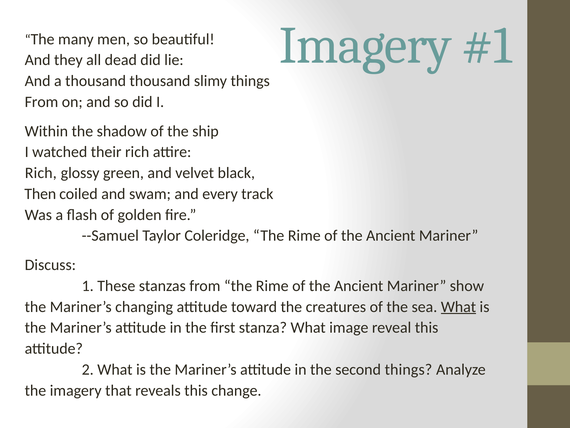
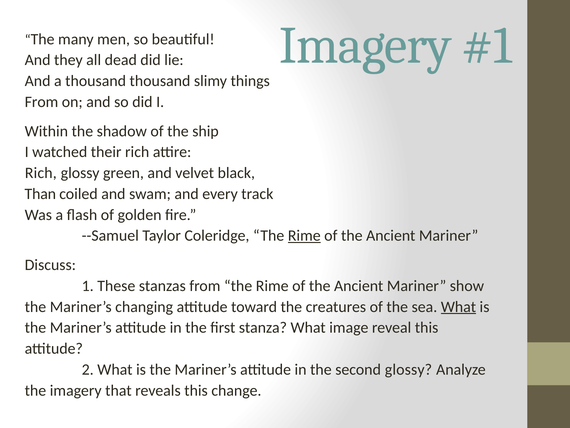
Then: Then -> Than (40, 194)
Rime underline: none -> present (304, 235)
second things: things -> glossy (408, 369)
